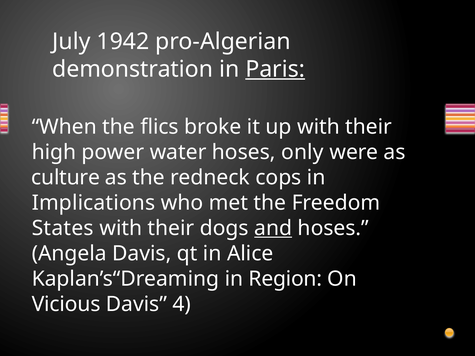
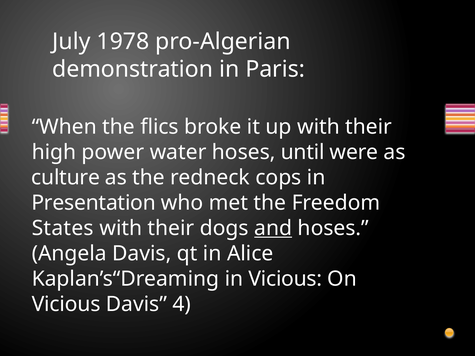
1942: 1942 -> 1978 (123, 42)
Paris underline: present -> none (275, 69)
only: only -> until (303, 152)
Implications: Implications -> Presentation (94, 203)
in Region: Region -> Vicious (285, 279)
